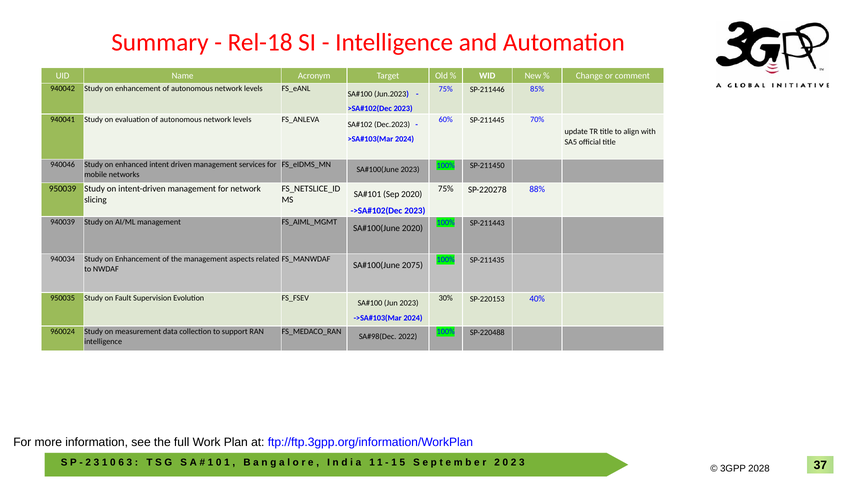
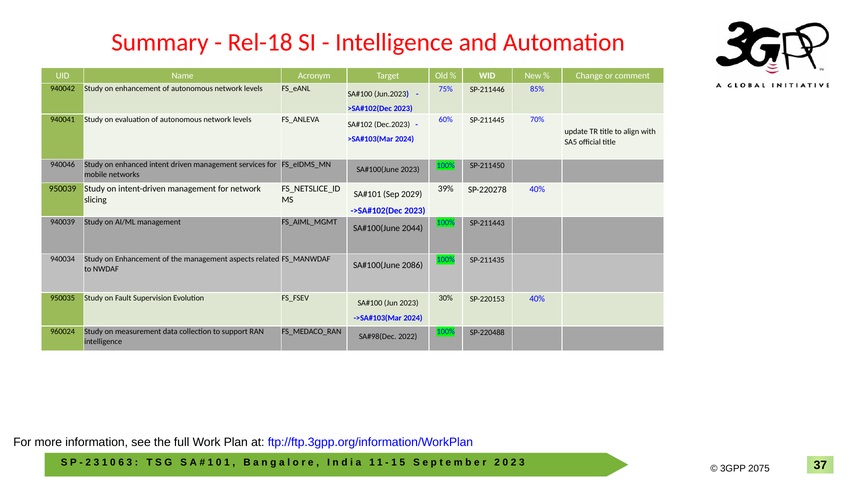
75%: 75% -> 39% (446, 189)
SP-220278 88%: 88% -> 40% (537, 189)
Sep 2020: 2020 -> 2029 (412, 194)
2020: 2020 -> 2044 (412, 228)
2075: 2075 -> 2086 (412, 265)
2028: 2028 -> 2075 (759, 468)
